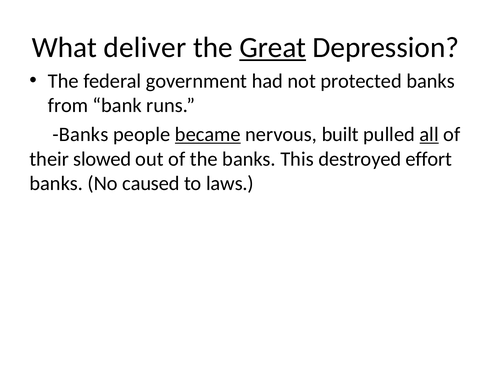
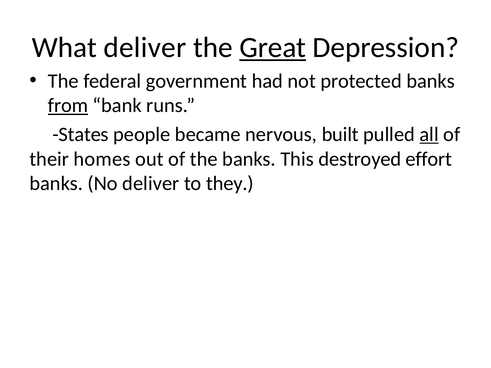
from underline: none -> present (68, 106)
Banks: Banks -> States (81, 135)
became underline: present -> none (208, 135)
slowed: slowed -> homes (102, 159)
No caused: caused -> deliver (151, 184)
laws: laws -> they (230, 184)
